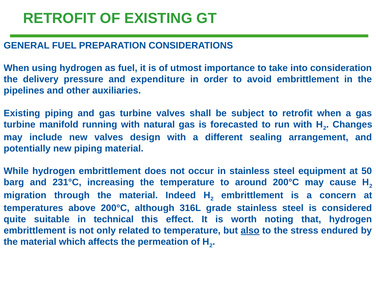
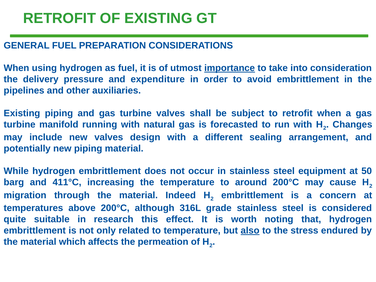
importance underline: none -> present (230, 68)
231°C: 231°C -> 411°C (67, 182)
technical: technical -> research (114, 219)
